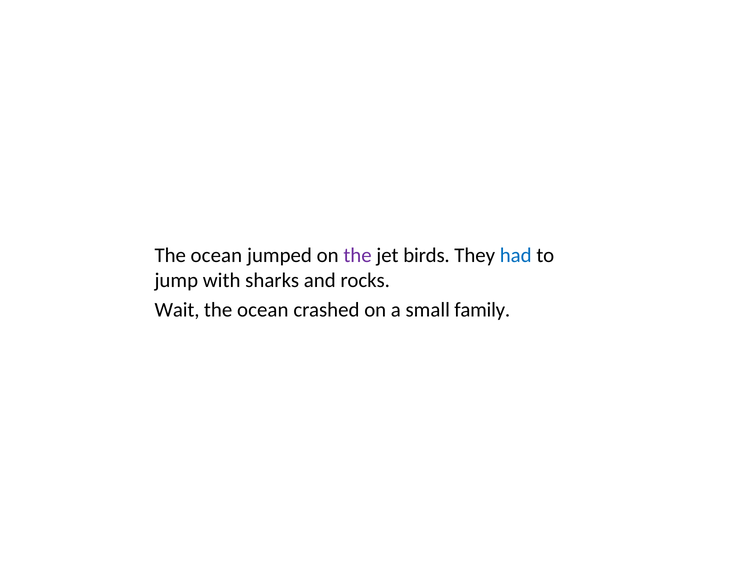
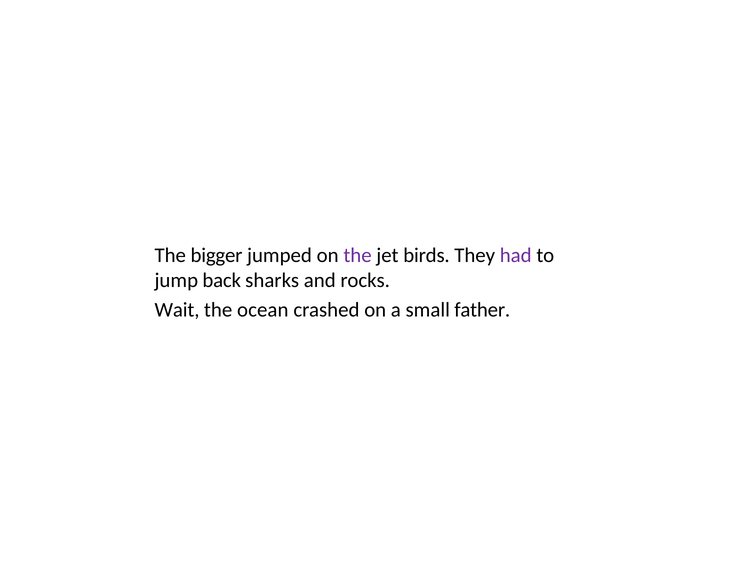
ocean: ocean -> bigger (217, 255)
had colour: blue -> purple (516, 255)
with: with -> back (222, 280)
family: family -> father (482, 309)
